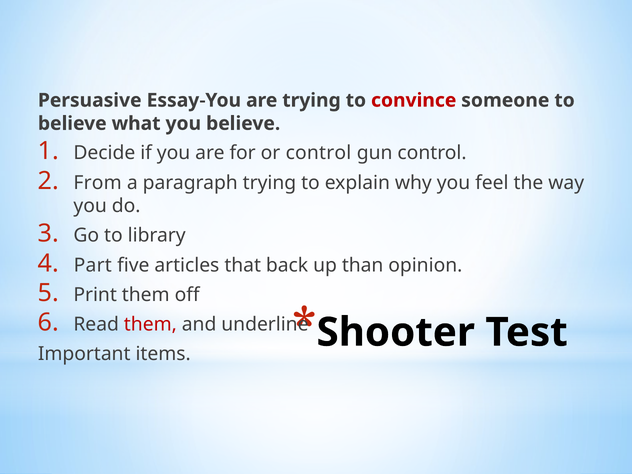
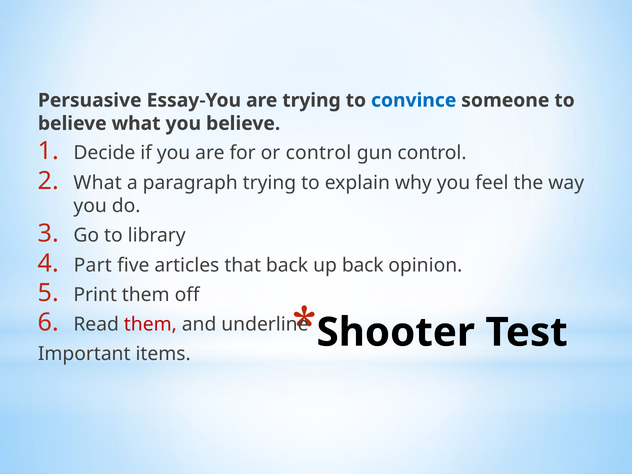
convince colour: red -> blue (414, 100)
From: From -> What (98, 183)
up than: than -> back (363, 265)
